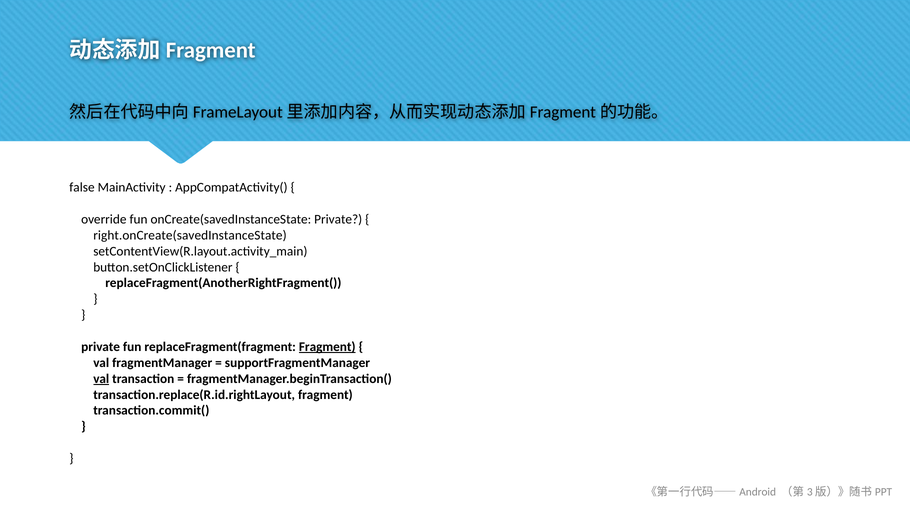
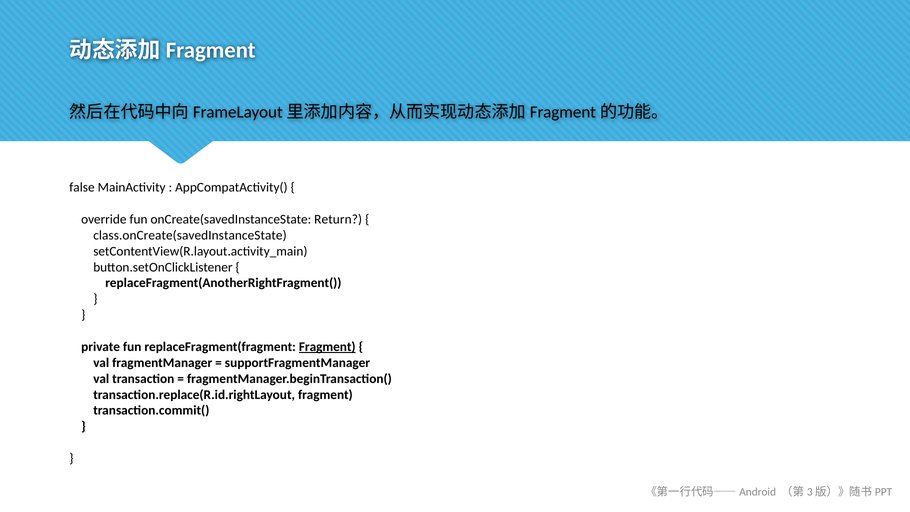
onCreate(savedInstanceState Private: Private -> Return (338, 219)
right.onCreate(savedInstanceState: right.onCreate(savedInstanceState -> class.onCreate(savedInstanceState (190, 235)
val underline: present -> none (101, 379)
